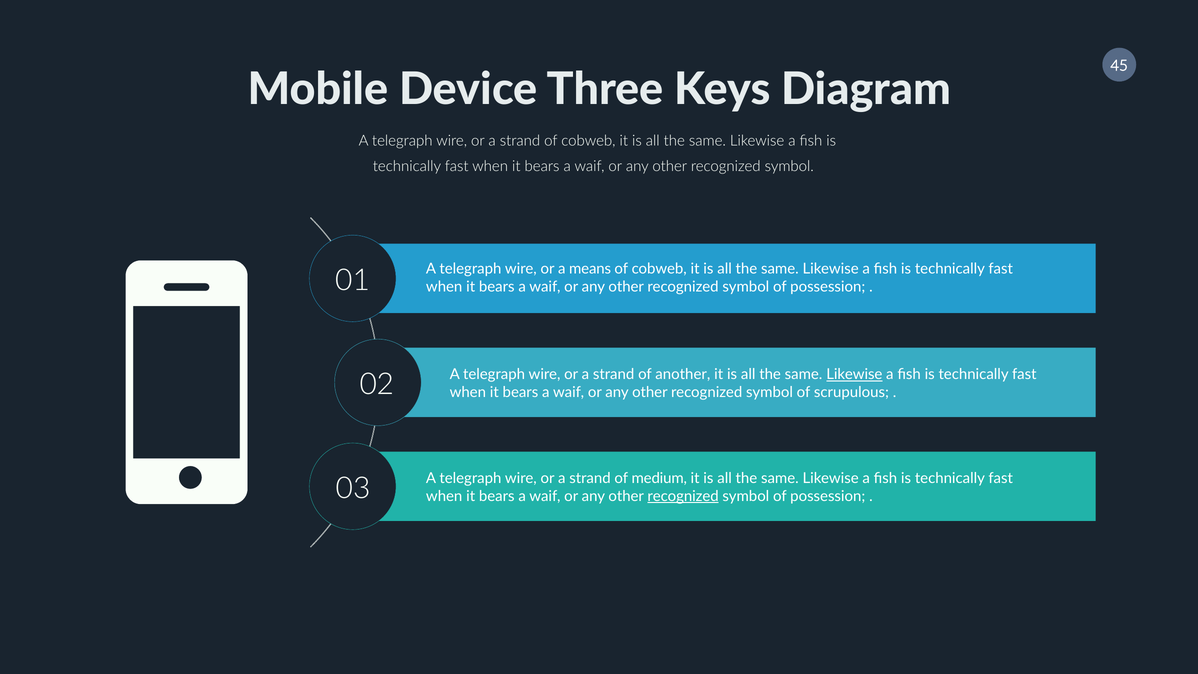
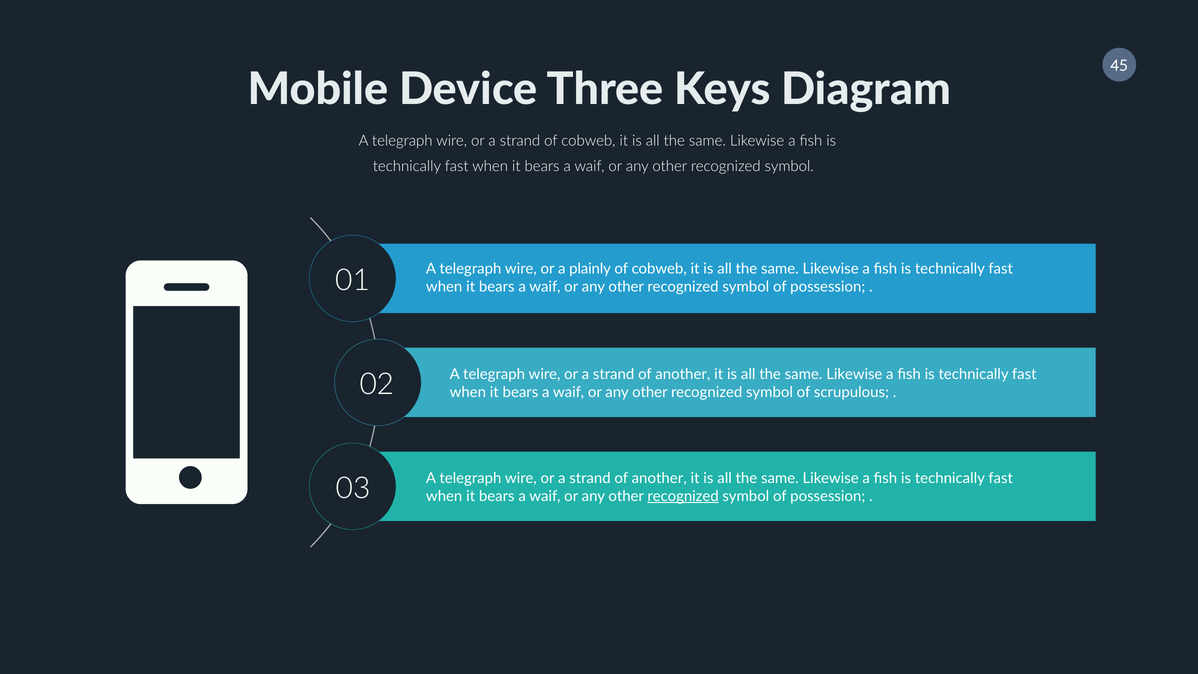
means: means -> plainly (590, 269)
Likewise underline: present -> none (854, 375)
medium: medium -> another (659, 478)
